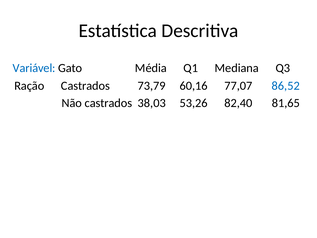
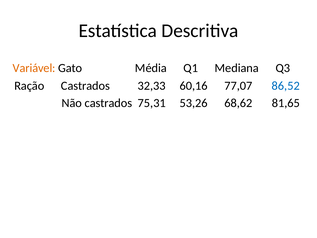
Variável colour: blue -> orange (34, 68)
73,79: 73,79 -> 32,33 (152, 86)
38,03: 38,03 -> 75,31 (152, 103)
82,40: 82,40 -> 68,62 (238, 103)
